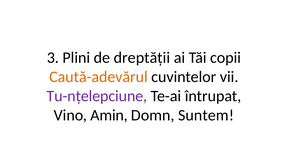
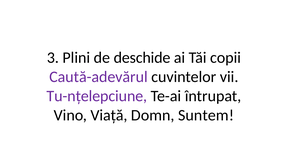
dreptății: dreptății -> deschide (142, 58)
Caută-adevărul colour: orange -> purple (99, 77)
Amin: Amin -> Viață (109, 115)
